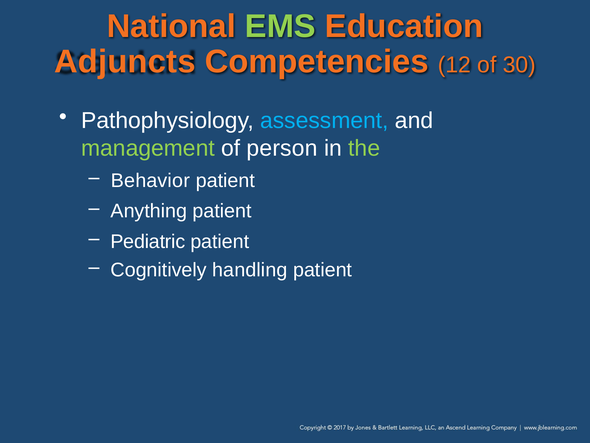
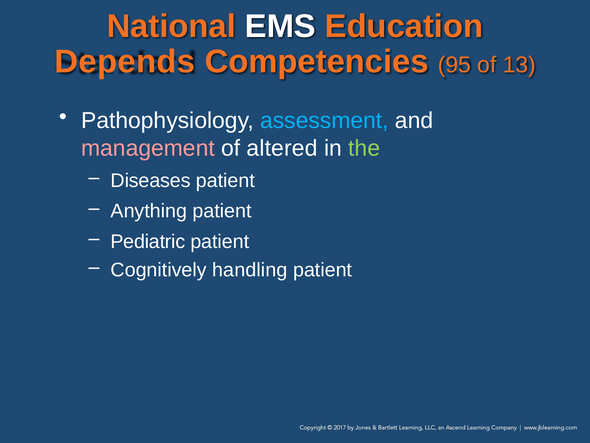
EMS colour: light green -> white (280, 26)
Adjuncts: Adjuncts -> Depends (125, 62)
12: 12 -> 95 (454, 65)
30: 30 -> 13 (519, 65)
management colour: light green -> pink (148, 148)
person: person -> altered (282, 148)
Behavior: Behavior -> Diseases (151, 180)
